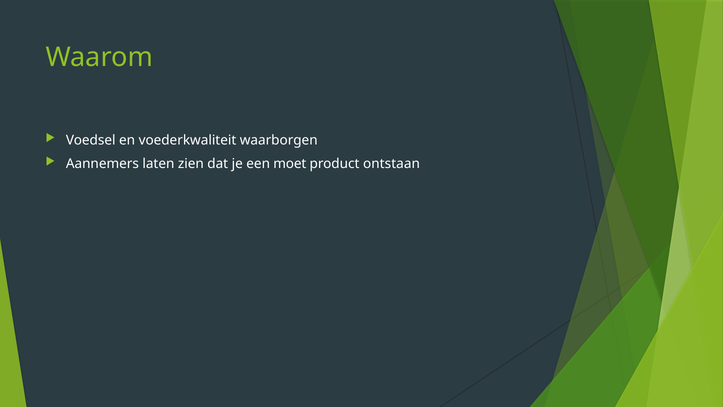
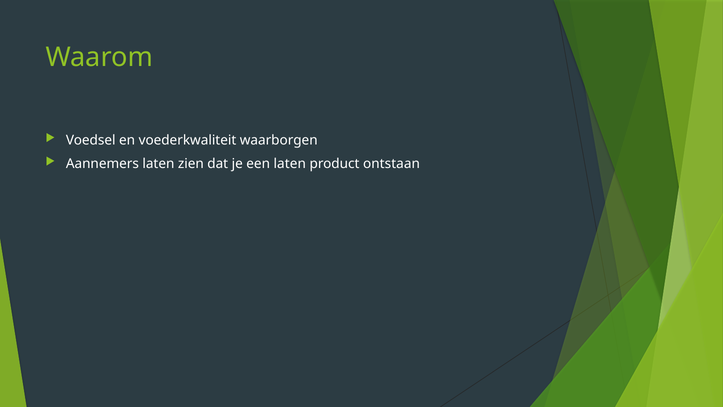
een moet: moet -> laten (290, 164)
